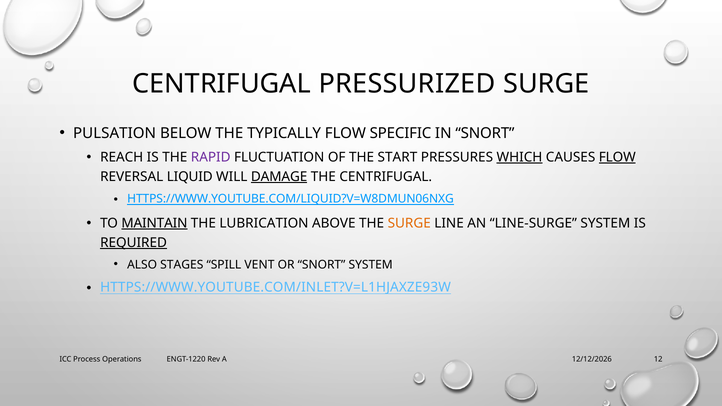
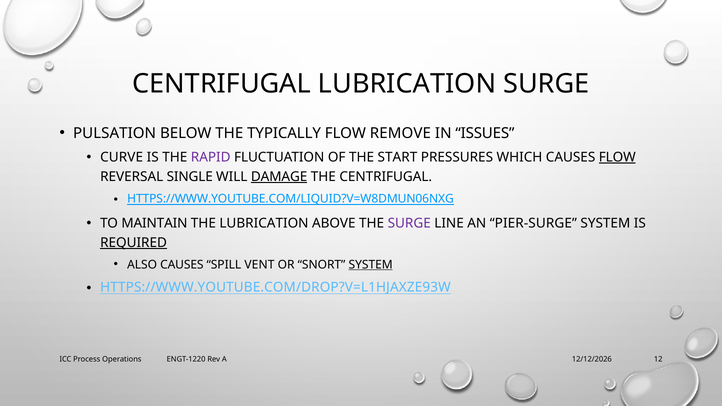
CENTRIFUGAL PRESSURIZED: PRESSURIZED -> LUBRICATION (407, 84)
SPECIFIC: SPECIFIC -> REMOVE (400, 133)
IN SNORT: SNORT -> ISSUES (485, 133)
REACH: REACH -> CURVE (122, 157)
WHICH underline: present -> none (519, 157)
LIQUID: LIQUID -> SINGLE (190, 177)
MAINTAIN underline: present -> none (154, 223)
SURGE colour: orange -> purple (409, 223)
LINE-SURGE: LINE-SURGE -> PIER-SURGE (533, 223)
ALSO STAGES: STAGES -> CAUSES (182, 265)
SYSTEM underline: none -> present (371, 265)
HTTPS://WWW.YOUTUBE.COM/INLET?V=L1HJAXZE93W: HTTPS://WWW.YOUTUBE.COM/INLET?V=L1HJAXZE93W -> HTTPS://WWW.YOUTUBE.COM/DROP?V=L1HJAXZE93W (275, 288)
